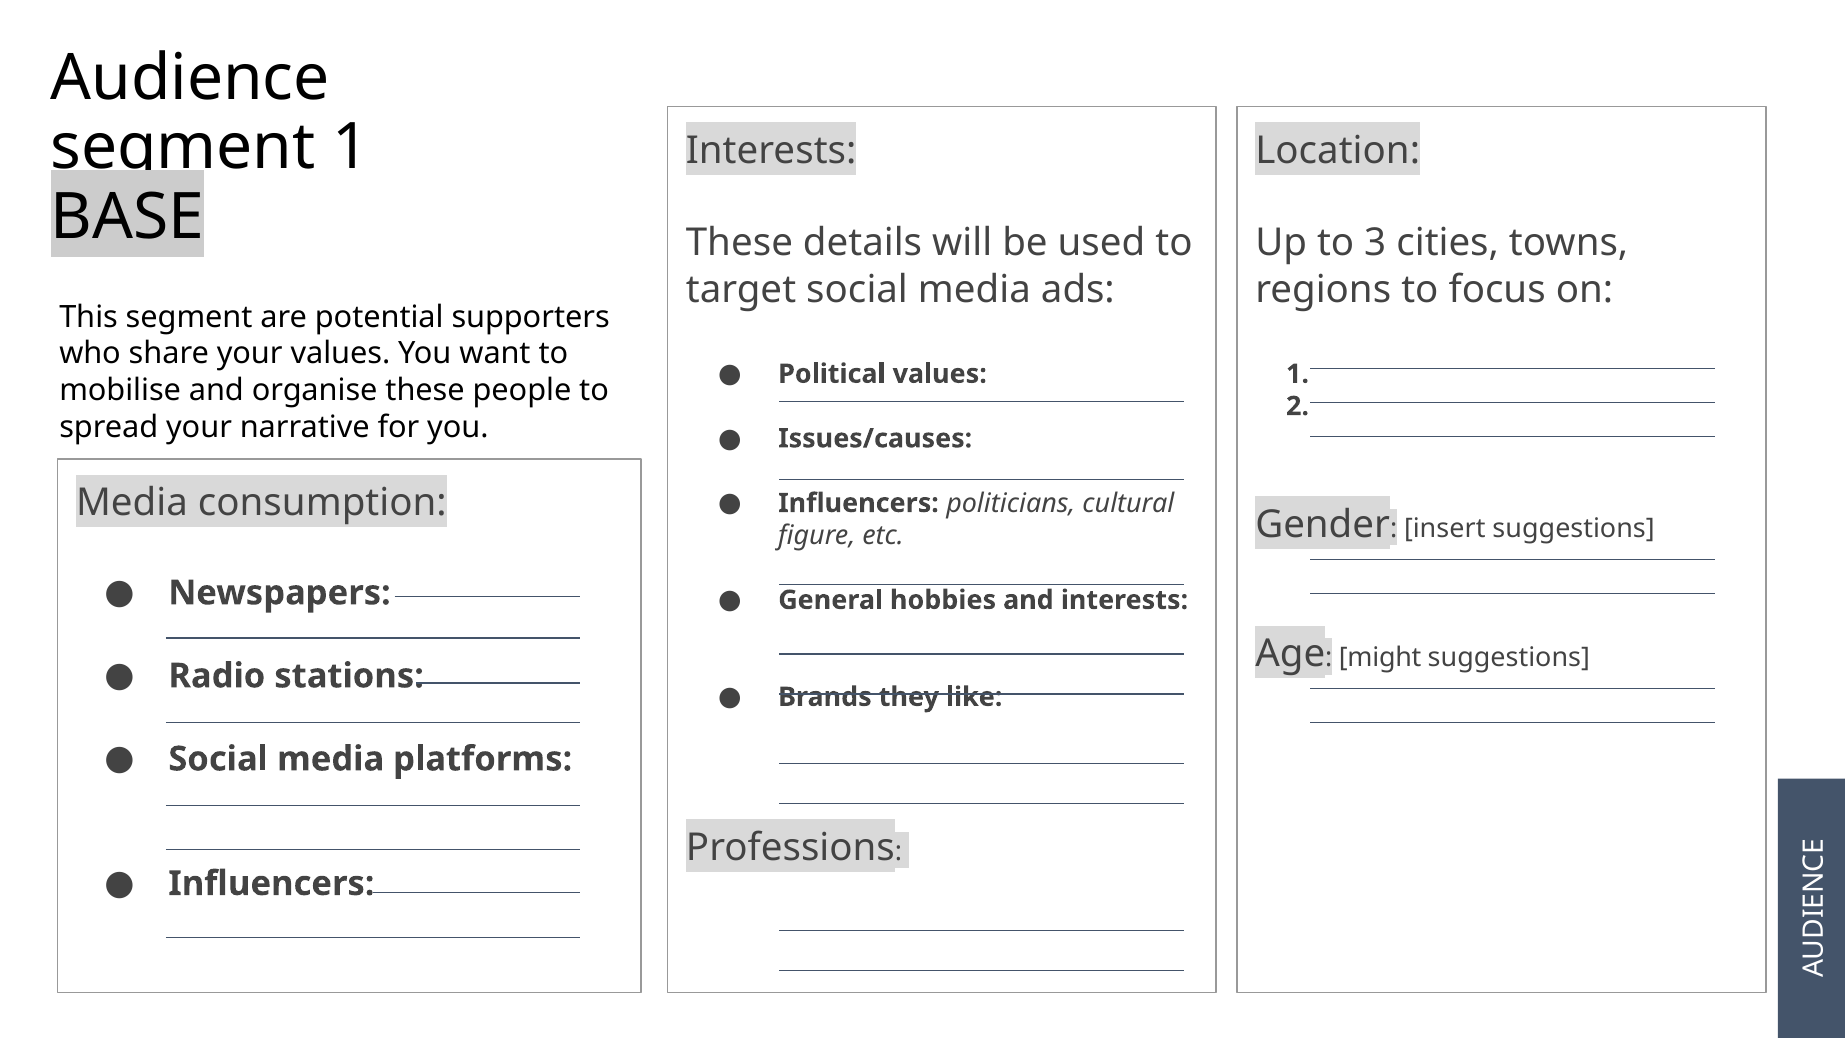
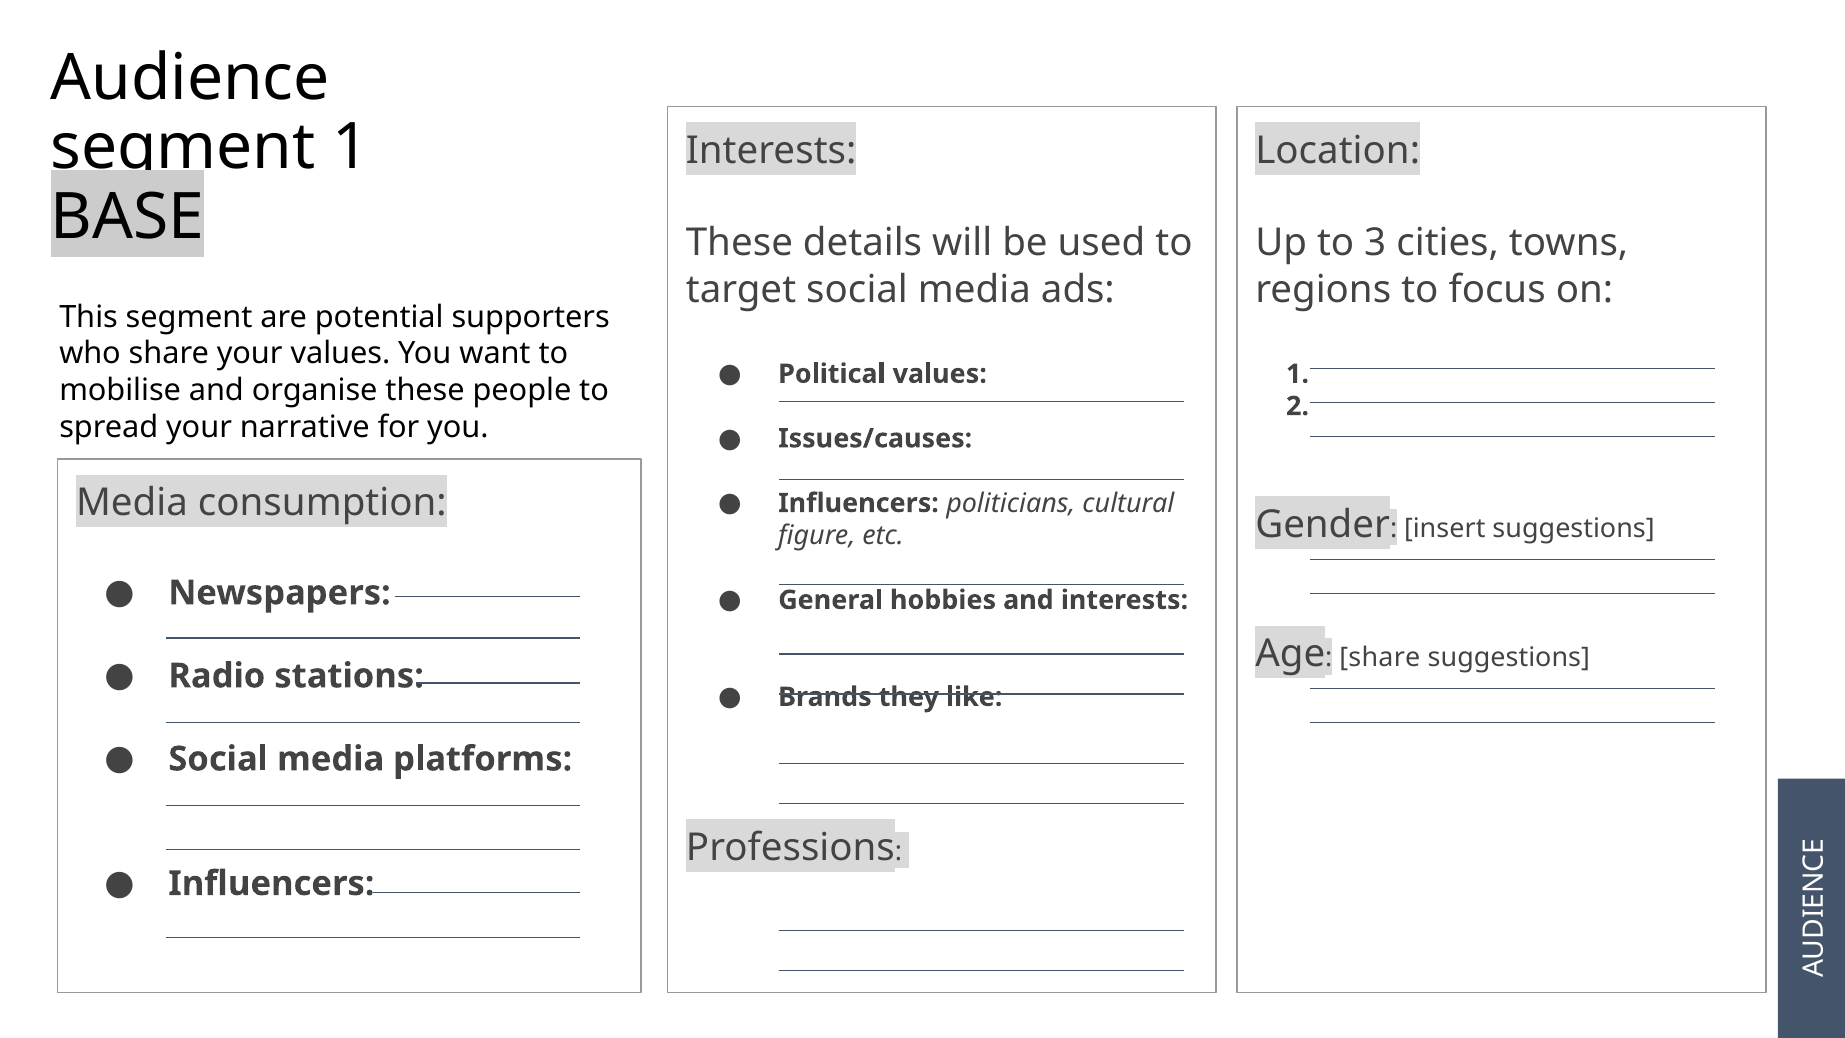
might: might -> share (1380, 658)
